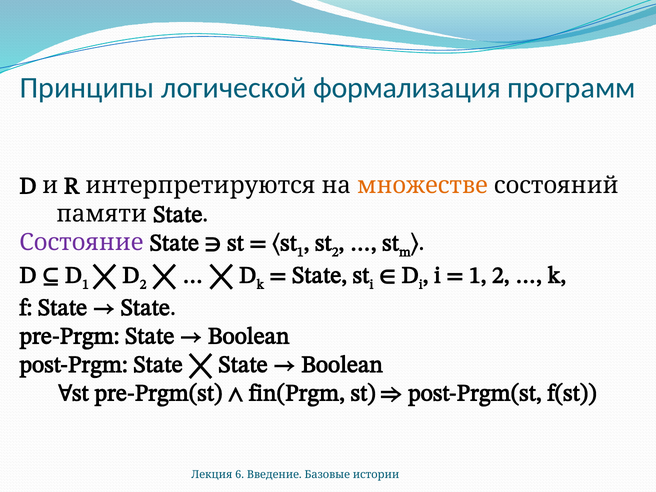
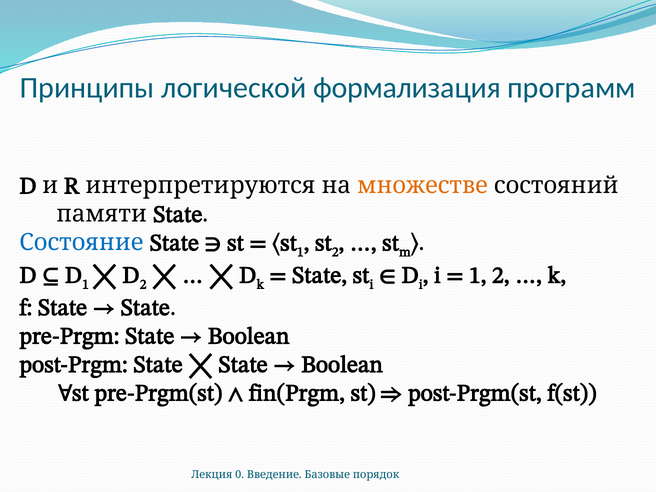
Состояние colour: purple -> blue (81, 243)
6: 6 -> 0 (240, 475)
истории: истории -> порядок (376, 475)
